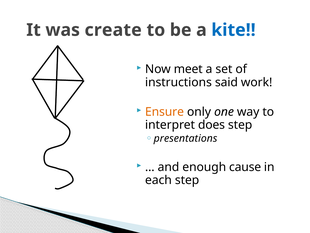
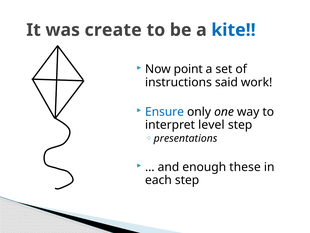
meet: meet -> point (188, 69)
Ensure colour: orange -> blue (165, 112)
does: does -> level (211, 125)
cause: cause -> these (245, 167)
